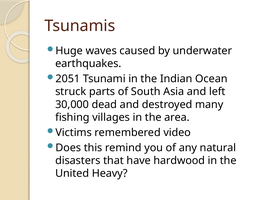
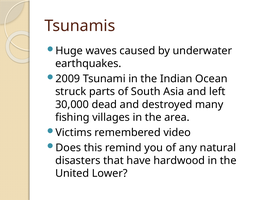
2051: 2051 -> 2009 (68, 79)
Heavy: Heavy -> Lower (110, 174)
